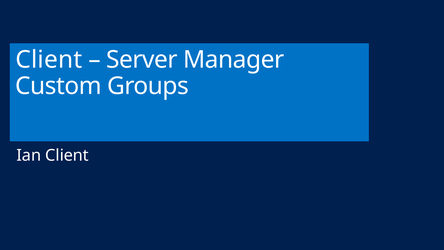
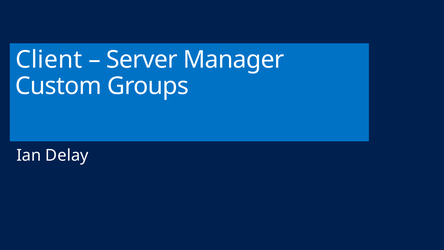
Ian Client: Client -> Delay (67, 155)
